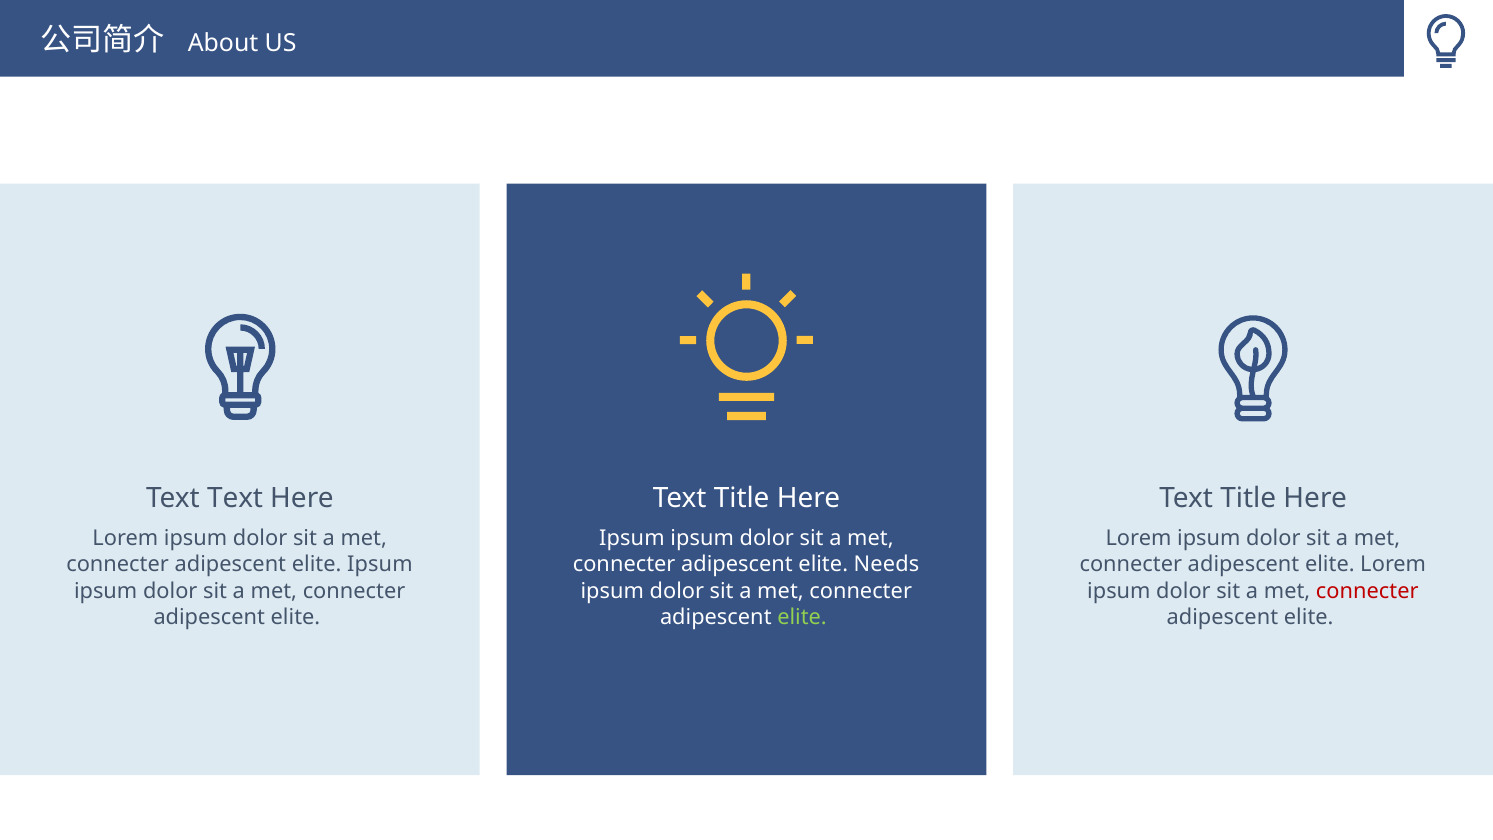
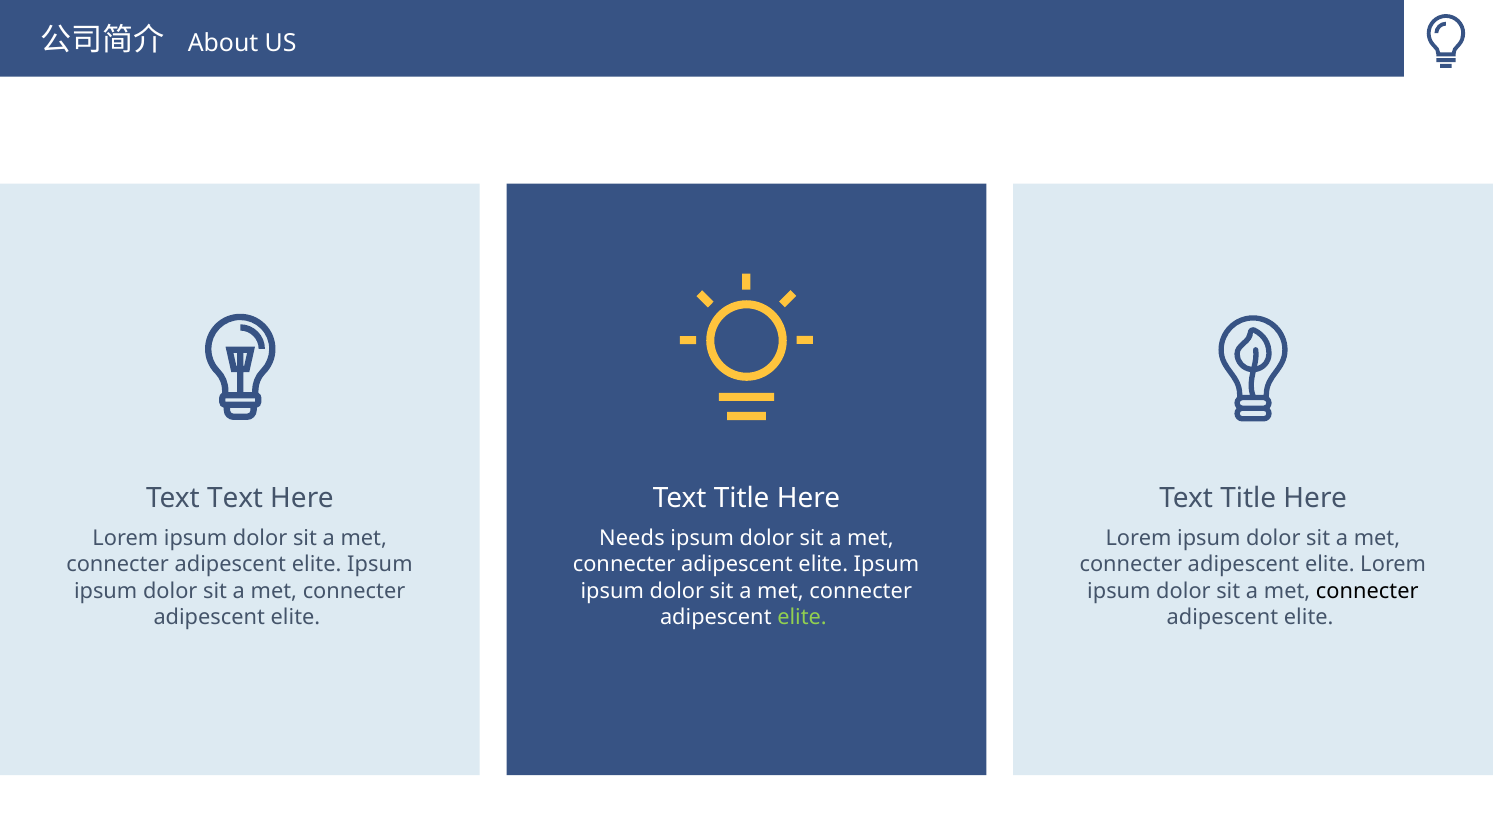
Ipsum: Ipsum -> Needs (632, 538)
Needs: Needs -> Ipsum (886, 565)
connecter colour: red -> black (1367, 591)
